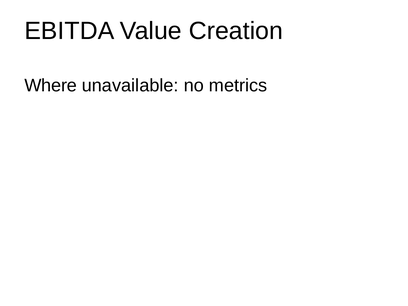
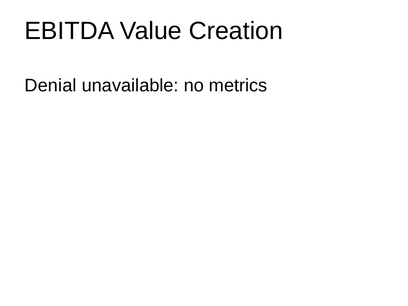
Where: Where -> Denial (51, 86)
